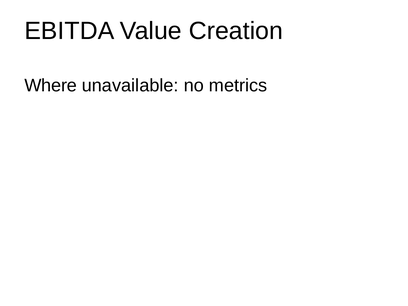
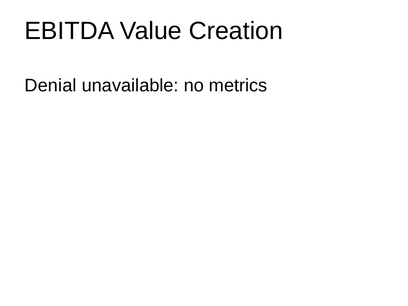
Where: Where -> Denial (51, 86)
